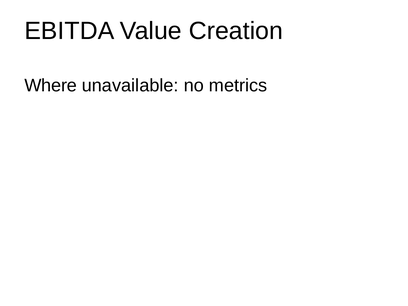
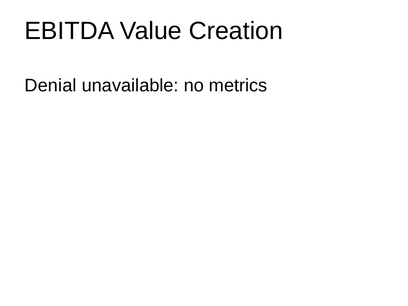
Where: Where -> Denial (51, 86)
